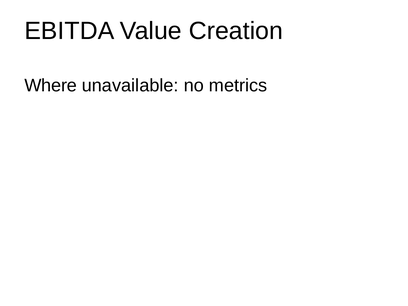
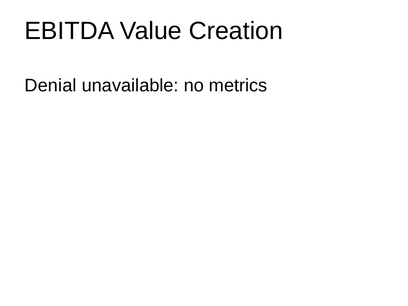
Where: Where -> Denial (51, 86)
